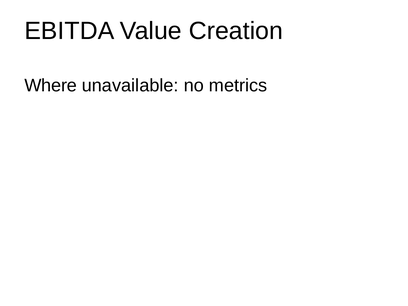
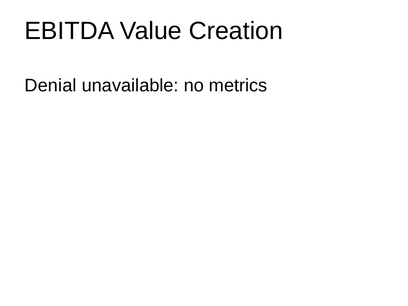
Where: Where -> Denial (51, 86)
